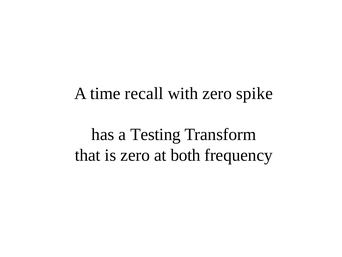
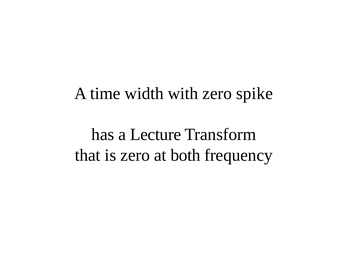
recall: recall -> width (144, 93)
Testing: Testing -> Lecture (156, 134)
